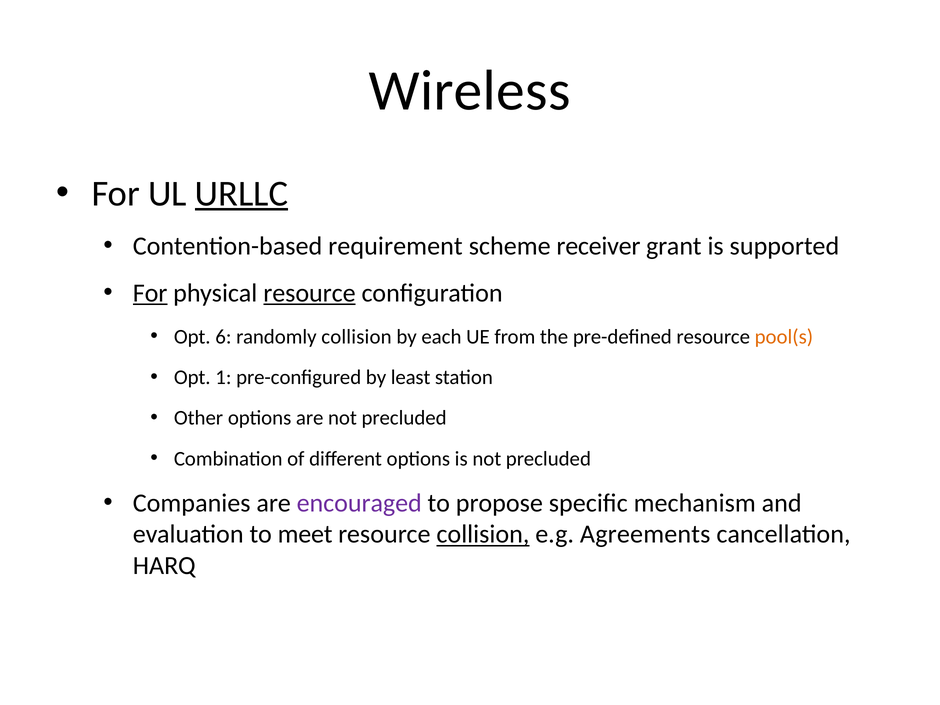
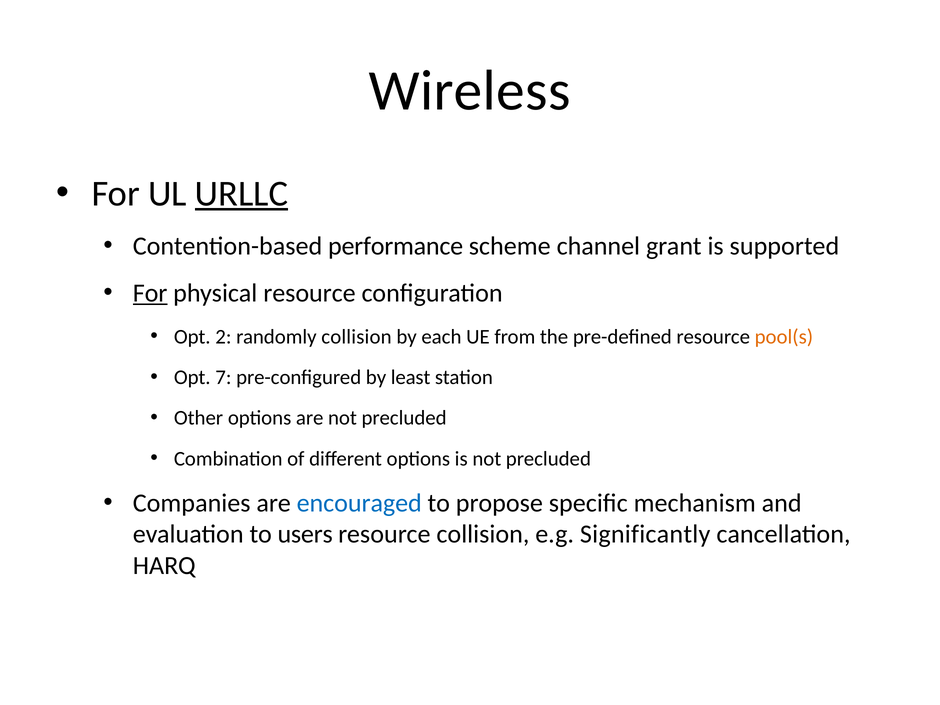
requirement: requirement -> performance (396, 246)
receiver: receiver -> channel (598, 246)
resource underline: present -> none (309, 293)
6: 6 -> 2 (223, 337)
1: 1 -> 7 (223, 377)
encouraged colour: purple -> blue (359, 503)
meet: meet -> users (305, 534)
collision underline: present -> none (483, 534)
Agreements: Agreements -> Significantly (645, 534)
